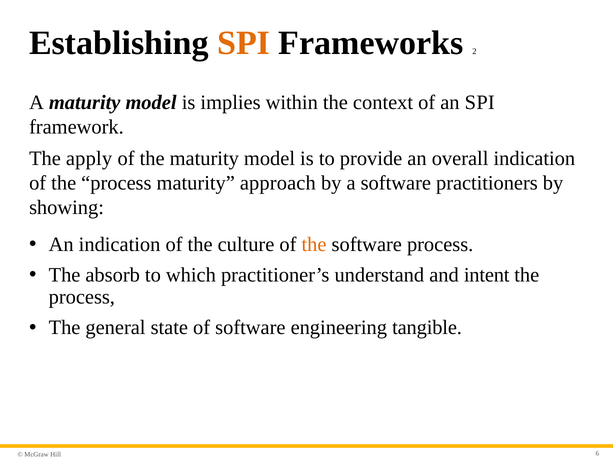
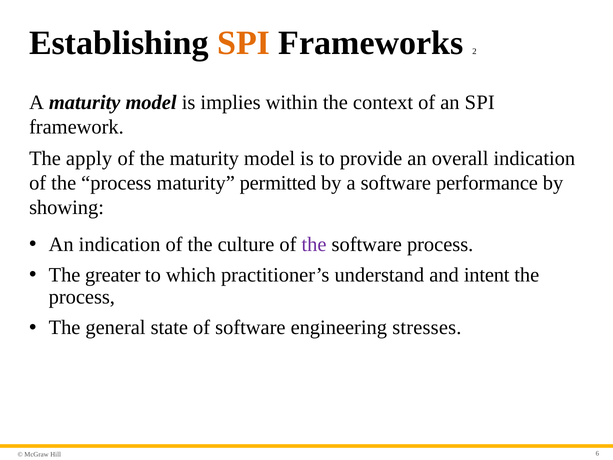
approach: approach -> permitted (278, 183)
practitioners: practitioners -> performance (487, 183)
the colour: orange -> purple (314, 244)
absorb: absorb -> greater (113, 275)
tangible: tangible -> stresses (427, 328)
